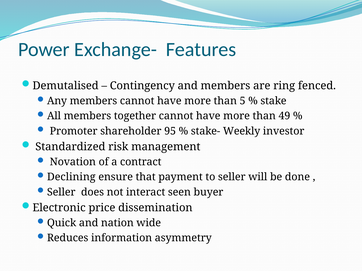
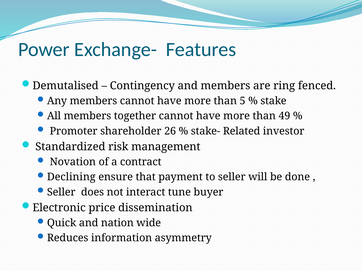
95: 95 -> 26 (170, 131)
Weekly: Weekly -> Related (242, 131)
seen: seen -> tune (179, 192)
